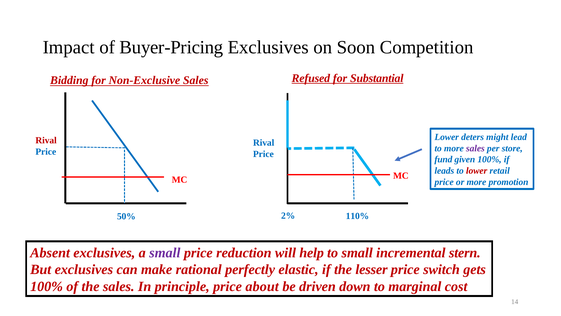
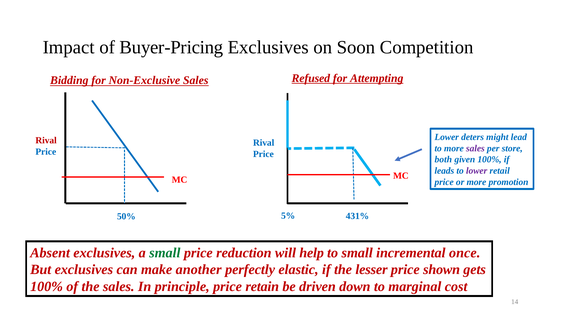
Substantial: Substantial -> Attempting (377, 78)
fund: fund -> both (443, 159)
lower colour: red -> purple (477, 170)
2%: 2% -> 5% (288, 215)
110%: 110% -> 431% (357, 216)
small colour: purple -> green (165, 252)
stern: stern -> once (465, 252)
rational: rational -> another (199, 269)
switch: switch -> shown (442, 269)
about: about -> retain (262, 286)
